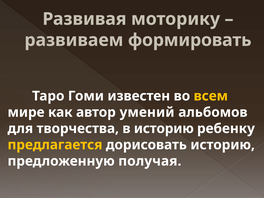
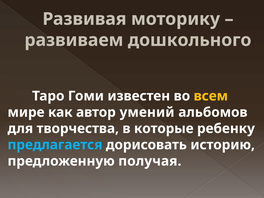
формировать: формировать -> дошкольного (190, 40)
в историю: историю -> которые (164, 129)
предлагается colour: yellow -> light blue (55, 145)
